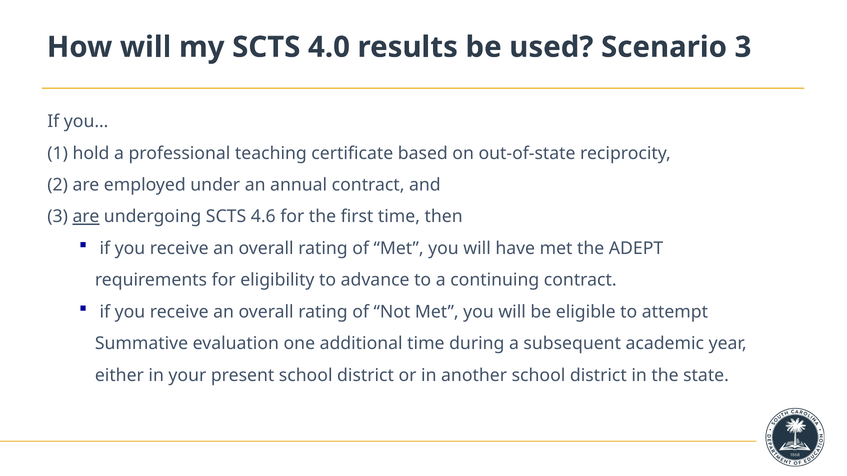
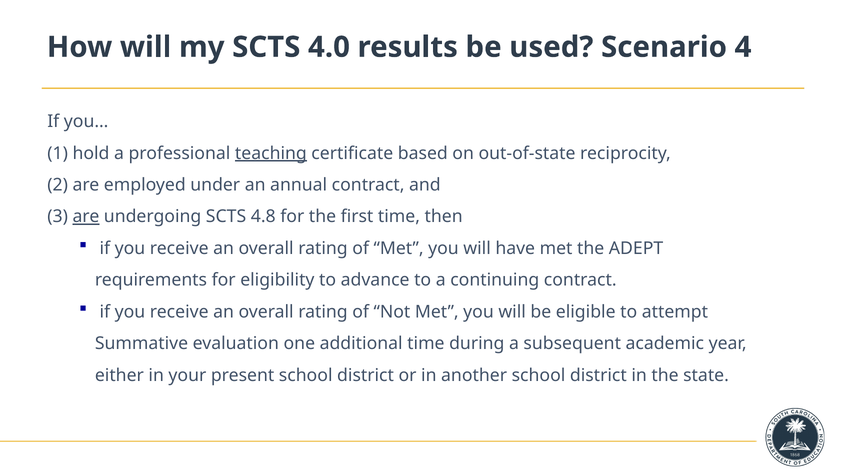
Scenario 3: 3 -> 4 (743, 47)
teaching underline: none -> present (271, 153)
4.6: 4.6 -> 4.8 (263, 217)
